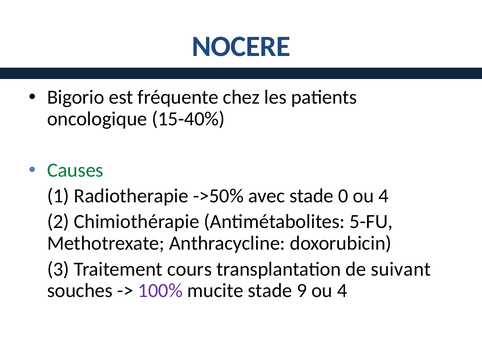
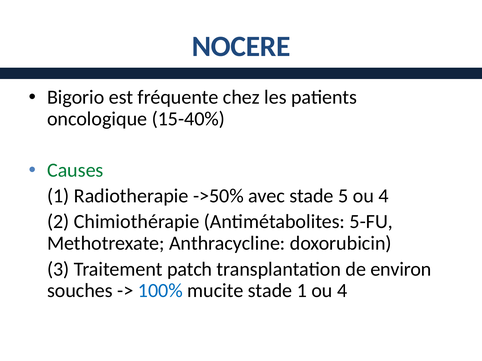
0: 0 -> 5 (343, 196)
cours: cours -> patch (190, 269)
suivant: suivant -> environ (401, 269)
100% colour: purple -> blue (160, 291)
stade 9: 9 -> 1 (302, 291)
